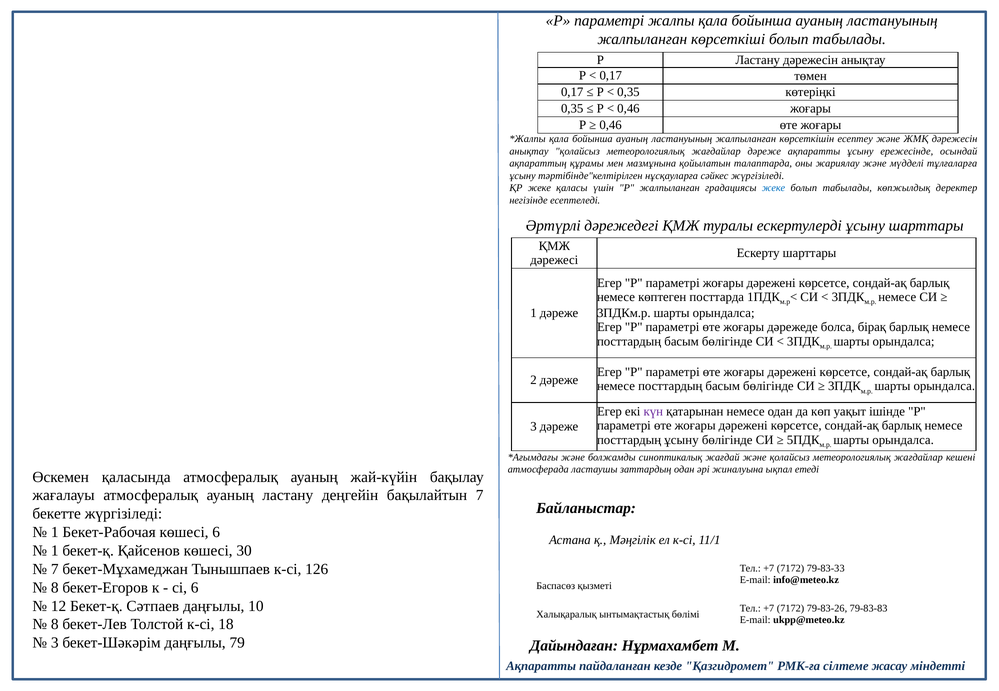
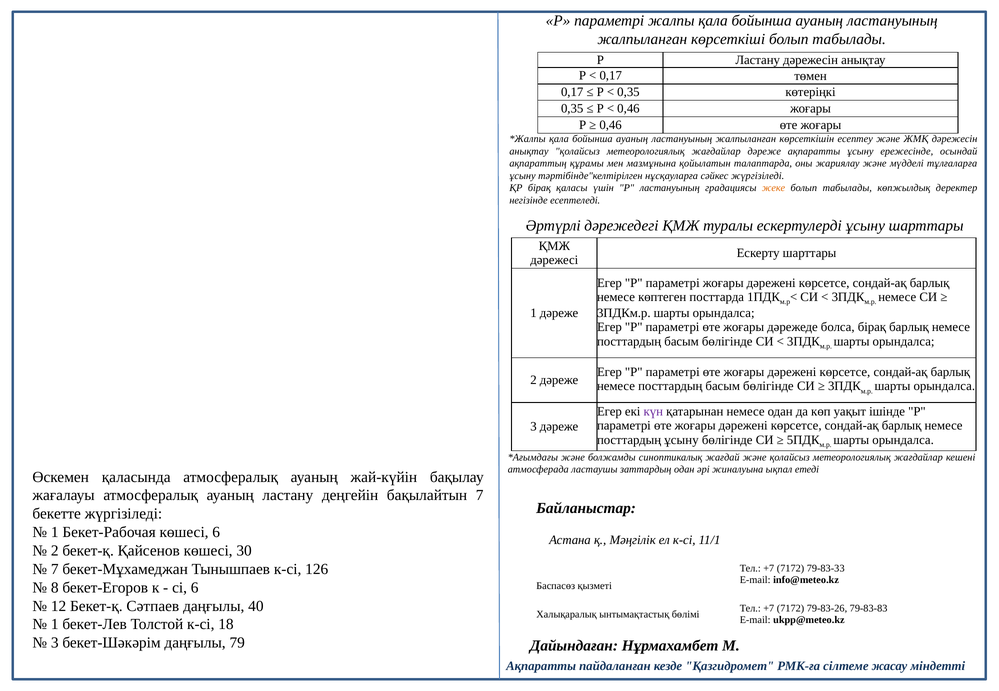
ҚР жеке: жеке -> бірақ (539, 188)
Р жалпыланған: жалпыланған -> ластануының (670, 188)
жеке colour: blue -> orange (774, 188)
1: 1 -> 2 (55, 551)
10: 10 -> 40 (256, 607)
8: 8 -> 1 (55, 625)
